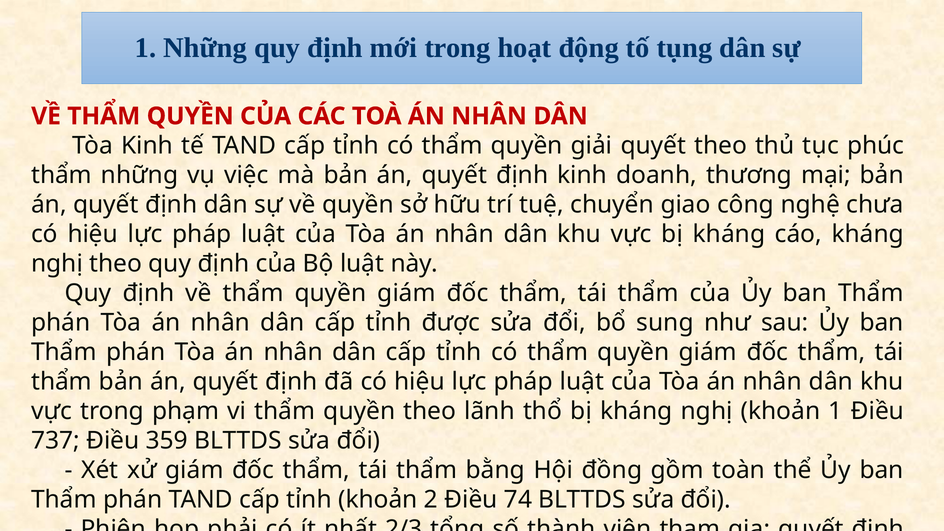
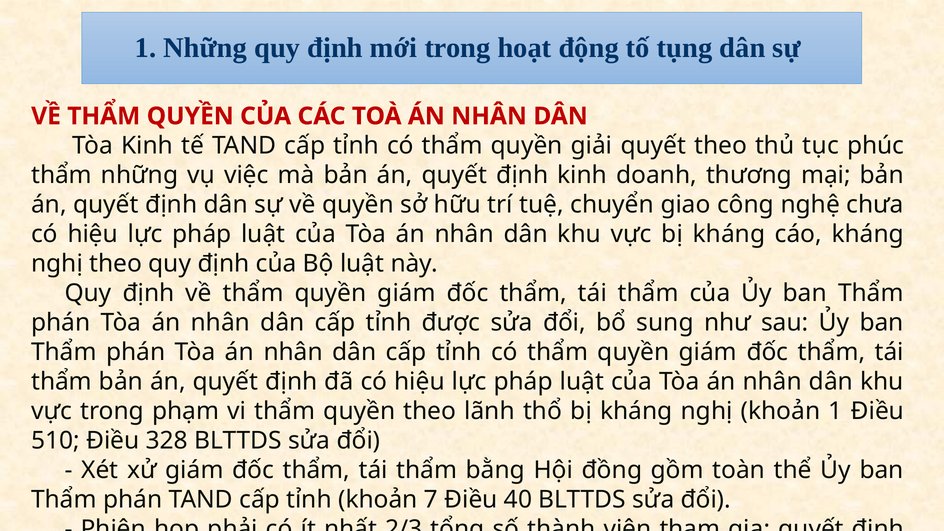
737: 737 -> 510 (56, 441)
359: 359 -> 328 (167, 441)
2: 2 -> 7 (431, 500)
74: 74 -> 40 (518, 500)
